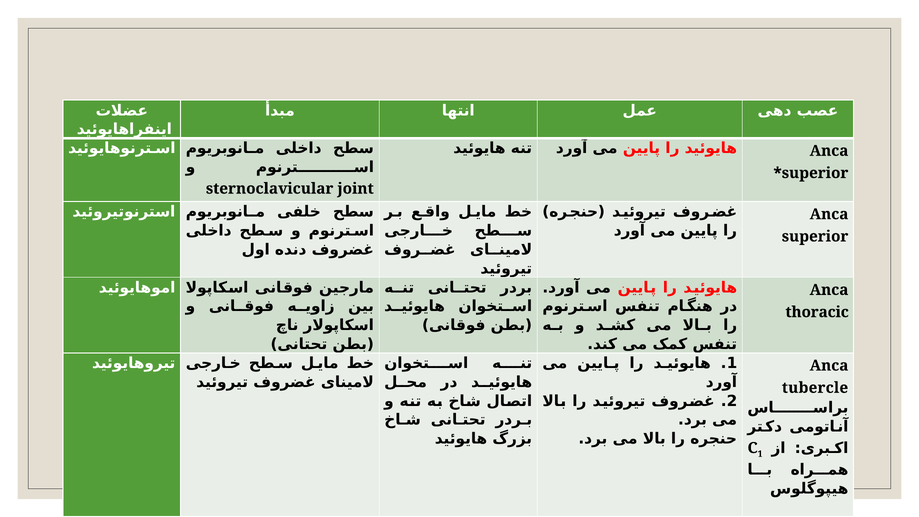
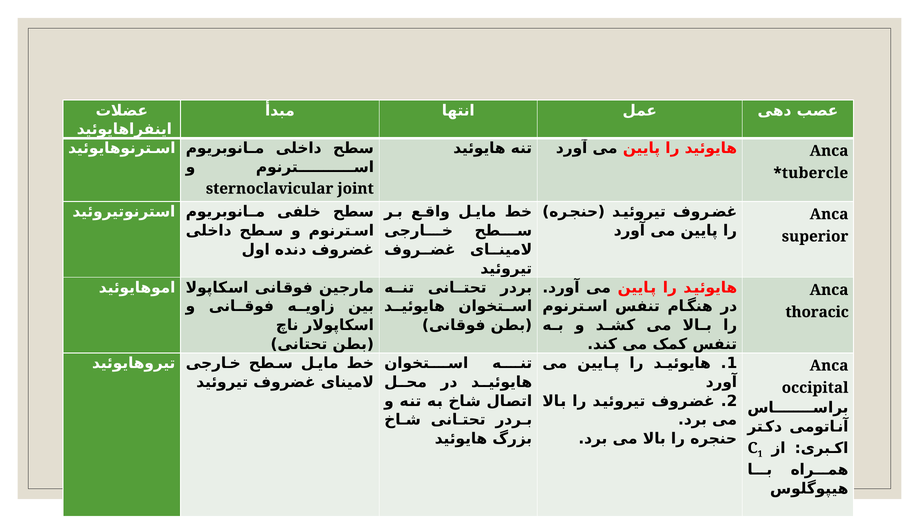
superior: superior -> tubercle (815, 173)
tubercle: tubercle -> occipital (815, 388)
